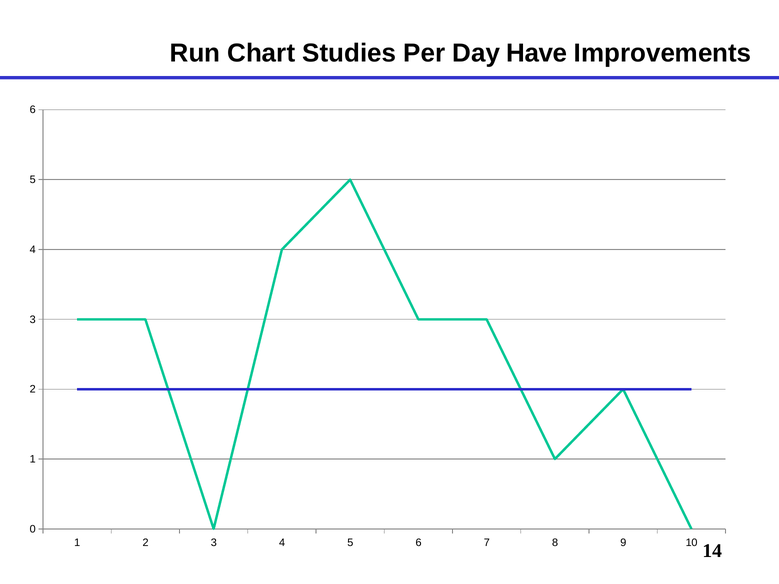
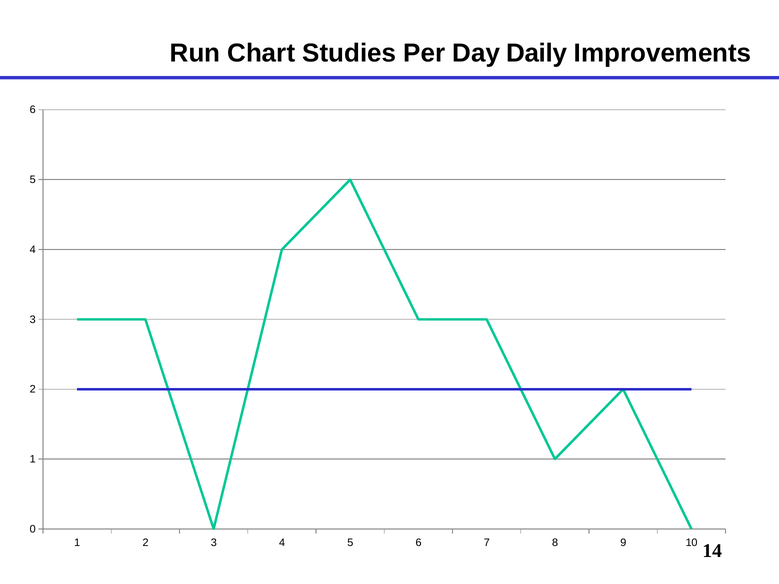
Have: Have -> Daily (537, 53)
